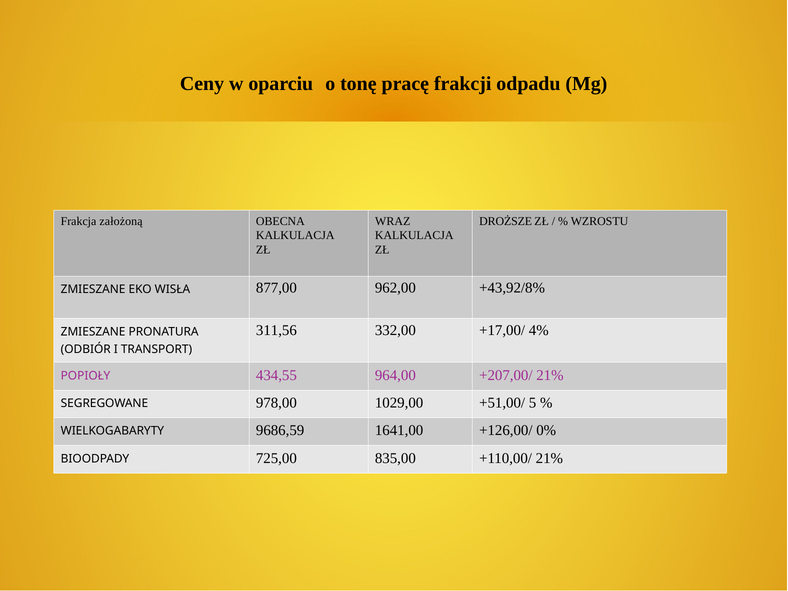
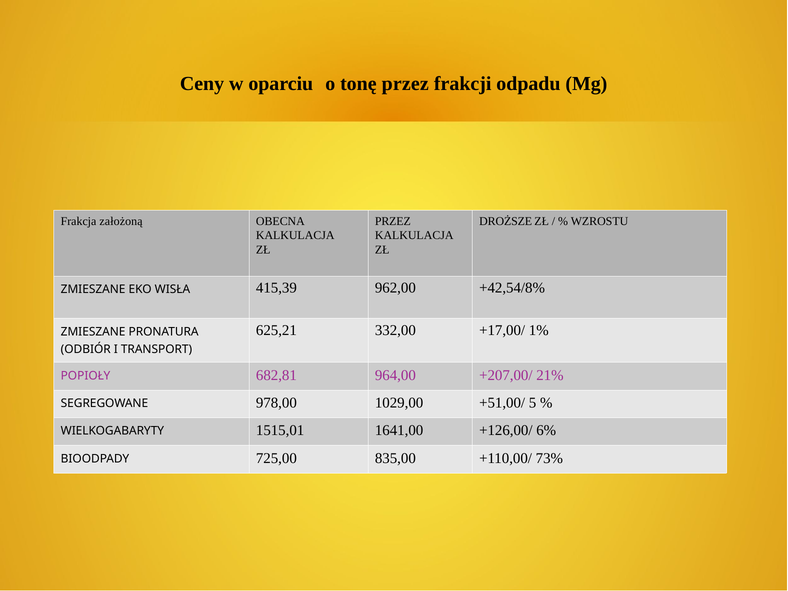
tonę pracę: pracę -> przez (405, 84)
WRAZ: WRAZ -> PRZEZ (393, 221)
877,00: 877,00 -> 415,39 (276, 288)
+43,92/8%: +43,92/8% -> +42,54/8% (512, 288)
311,56: 311,56 -> 625,21 (276, 330)
4%: 4% -> 1% (539, 330)
434,55: 434,55 -> 682,81 (276, 375)
9686,59: 9686,59 -> 1515,01 (280, 430)
0%: 0% -> 6% (546, 430)
+110,00/ 21%: 21% -> 73% (549, 458)
